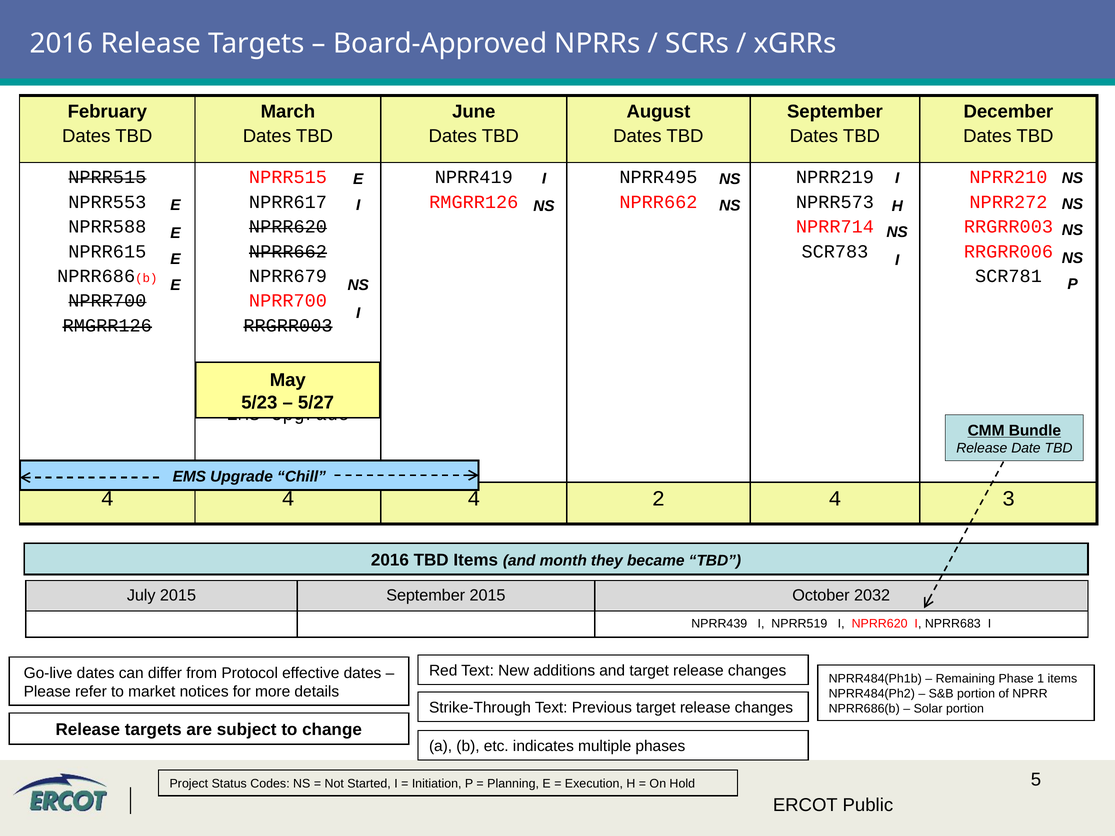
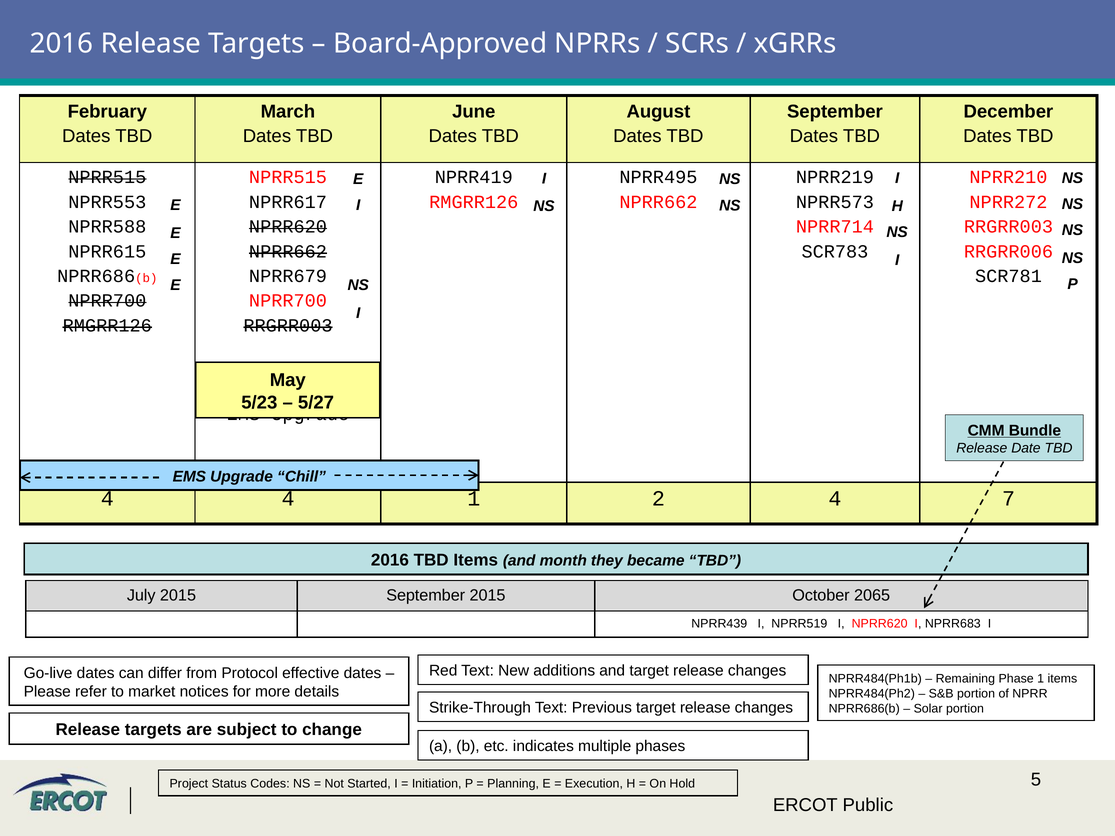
4 4 4: 4 -> 1 (474, 499)
3: 3 -> 7 (1009, 499)
2032: 2032 -> 2065 (872, 595)
